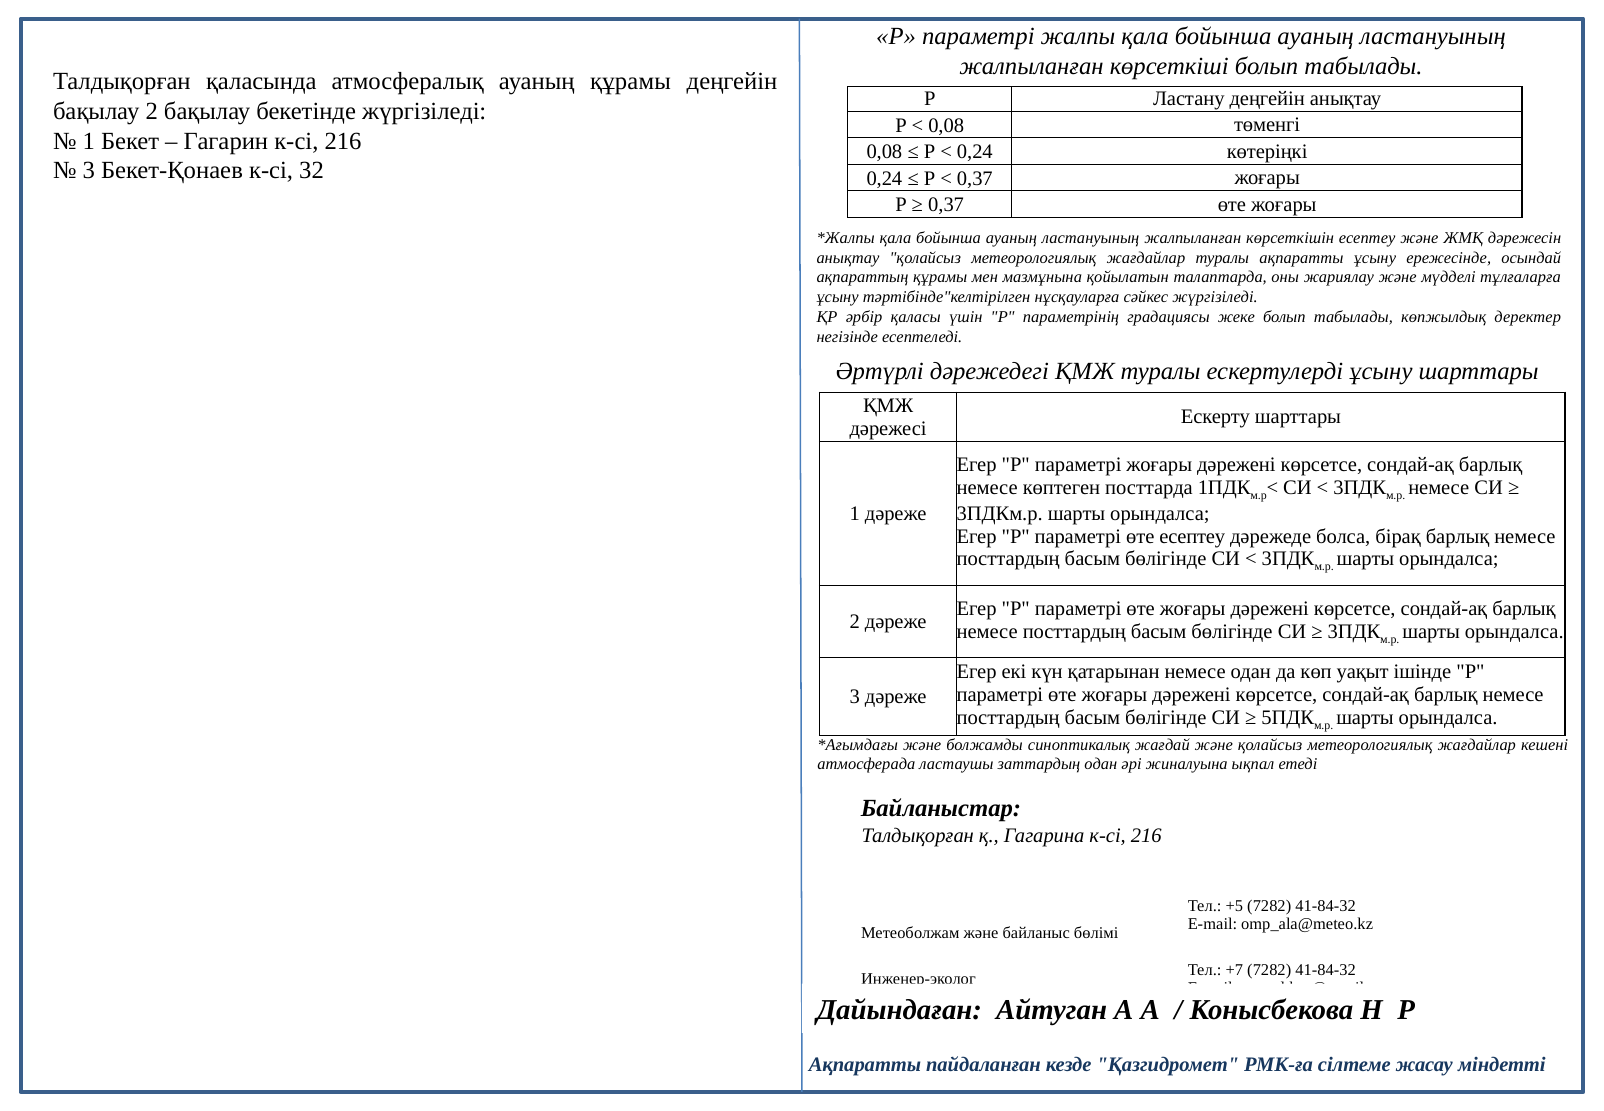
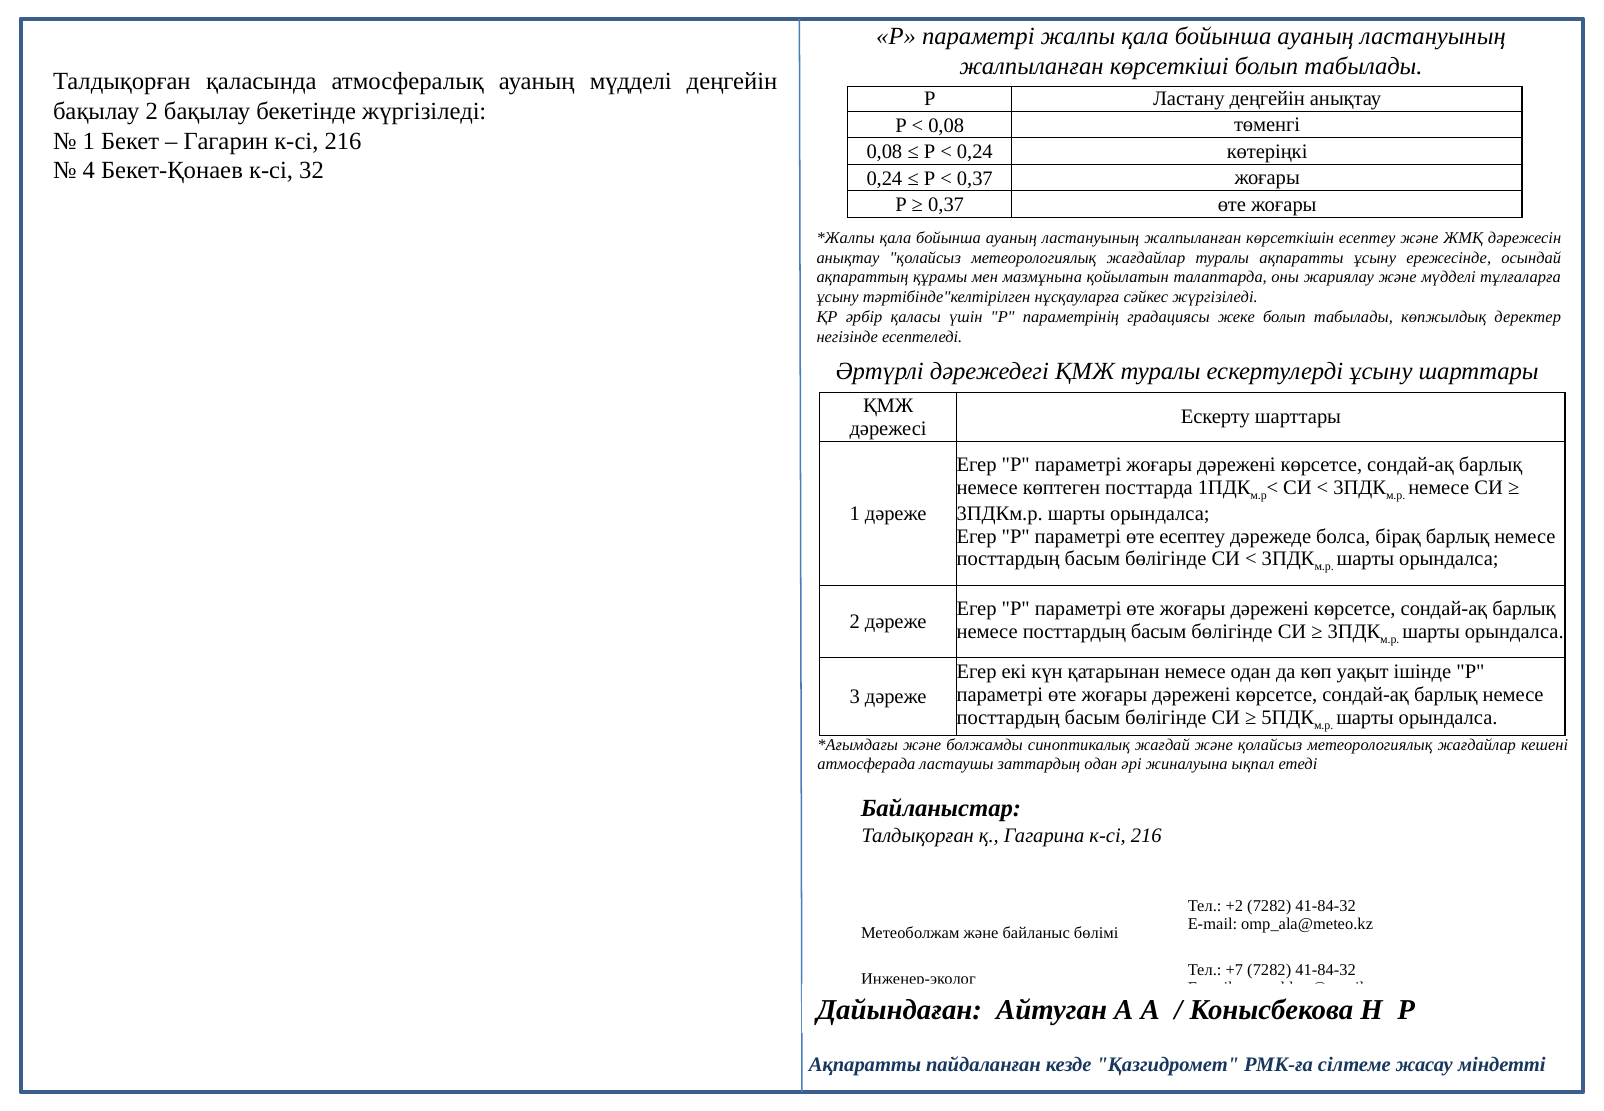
ауаның құрамы: құрамы -> мүдделі (631, 82)
3: 3 -> 4 (89, 170)
+5: +5 -> +2 (1234, 905)
